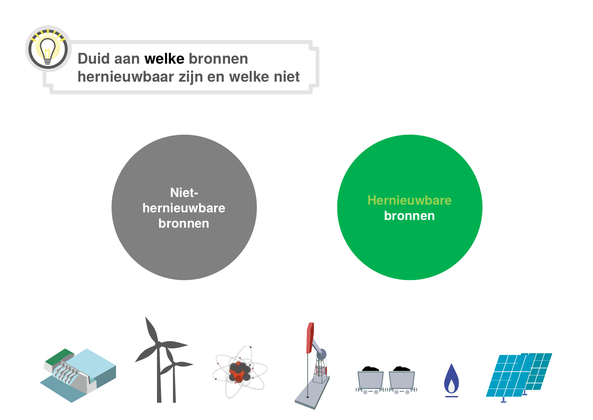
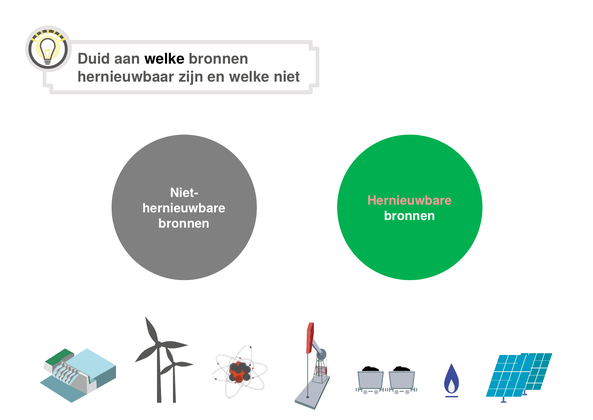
Hernieuwbare colour: light green -> pink (410, 200)
